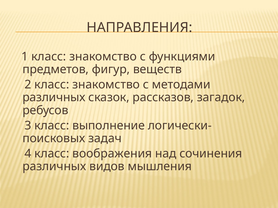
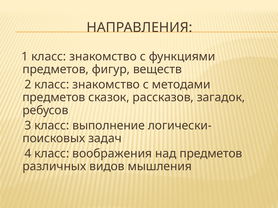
различных: различных -> предметов (54, 98)
над сочинения: сочинения -> предметов (211, 154)
